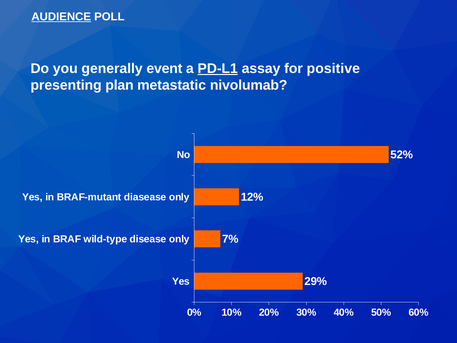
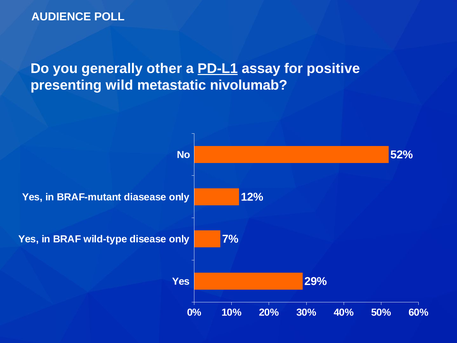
AUDIENCE underline: present -> none (61, 17)
event: event -> other (164, 68)
plan: plan -> wild (119, 85)
